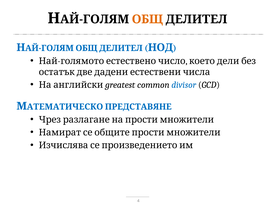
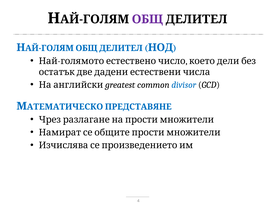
ОБЩ colour: orange -> purple (147, 19)
